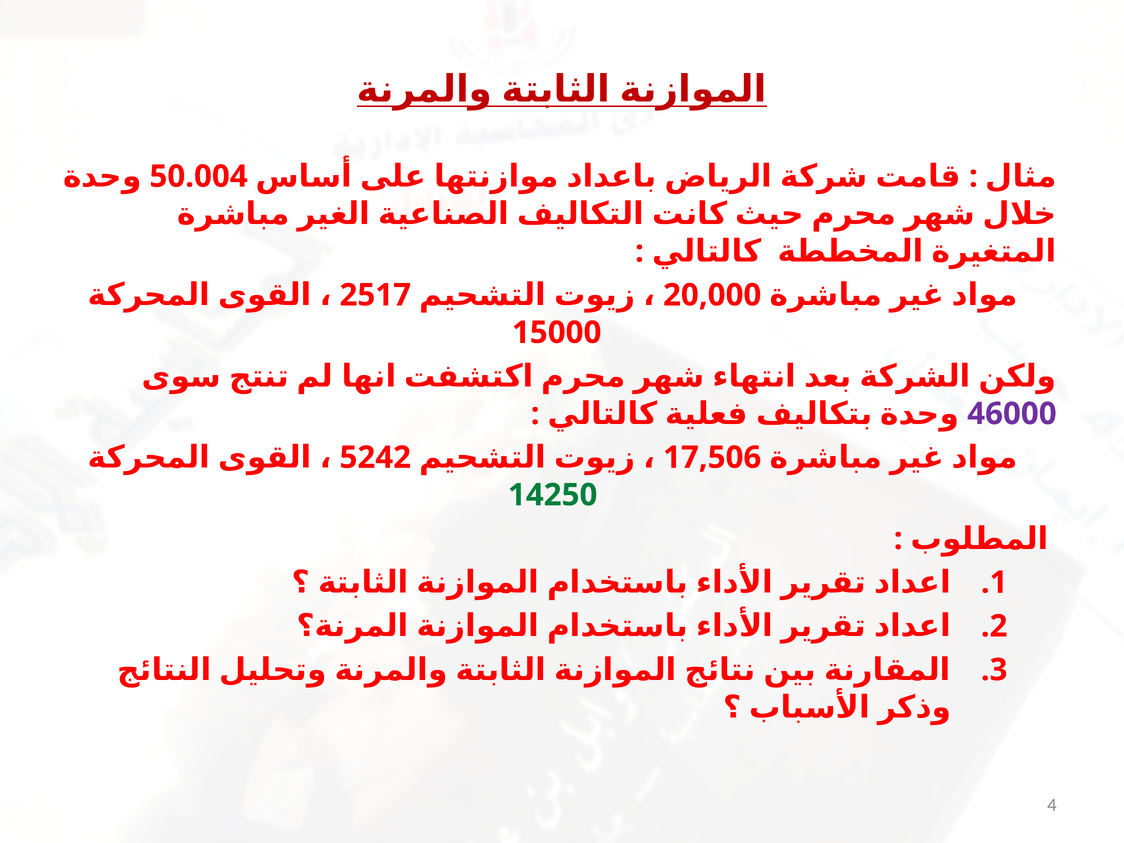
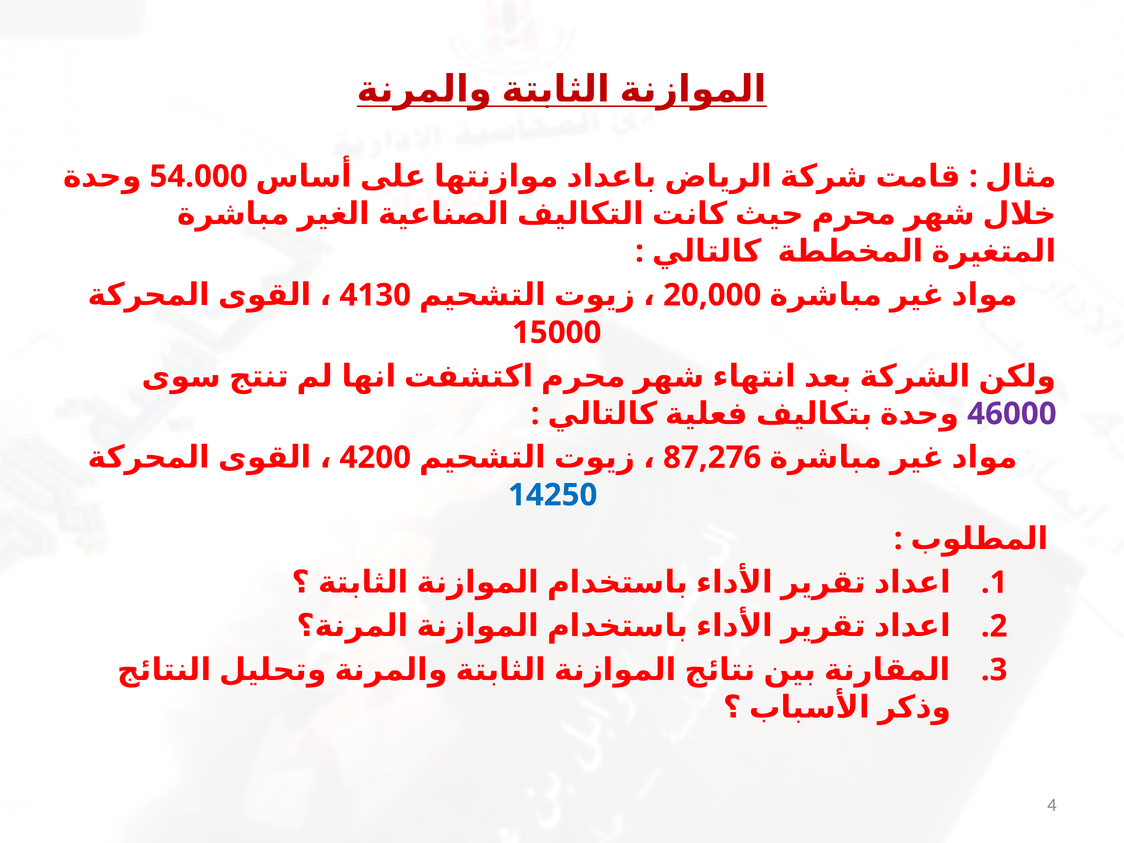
50.004: 50.004 -> 54.000 (199, 176)
2517: 2517 -> 4130 (375, 295)
5242: 5242 -> 4200 (375, 458)
17,506: 17,506 -> 87,276 (712, 458)
14250 colour: green -> blue (553, 495)
